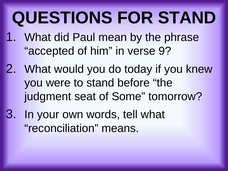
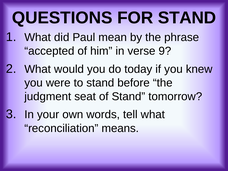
of Some: Some -> Stand (129, 96)
